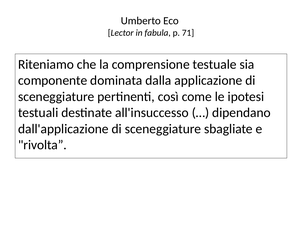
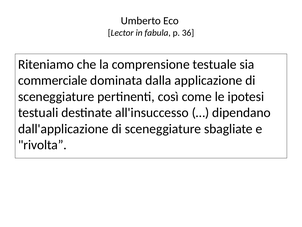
71: 71 -> 36 (188, 33)
componente: componente -> commerciale (53, 80)
